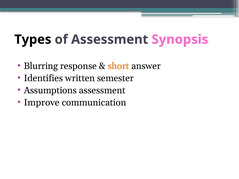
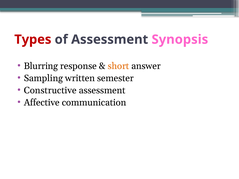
Types colour: black -> red (33, 40)
Identifies: Identifies -> Sampling (43, 78)
Assumptions: Assumptions -> Constructive (50, 91)
Improve: Improve -> Affective (42, 103)
